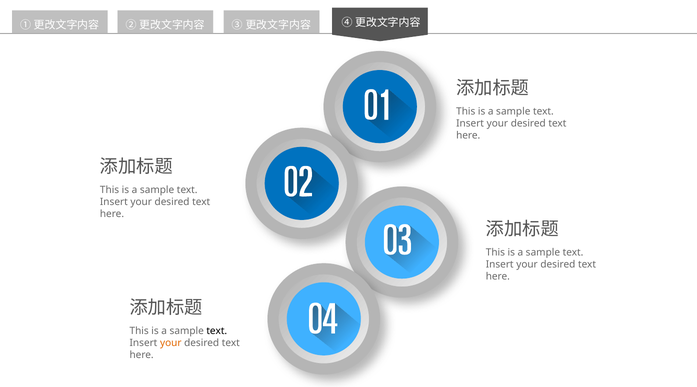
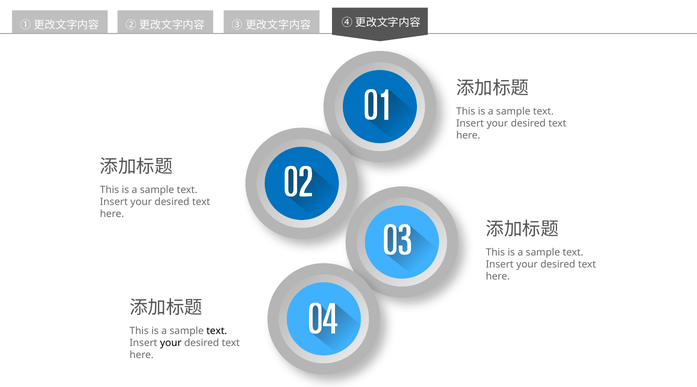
your colour: orange -> black (171, 343)
